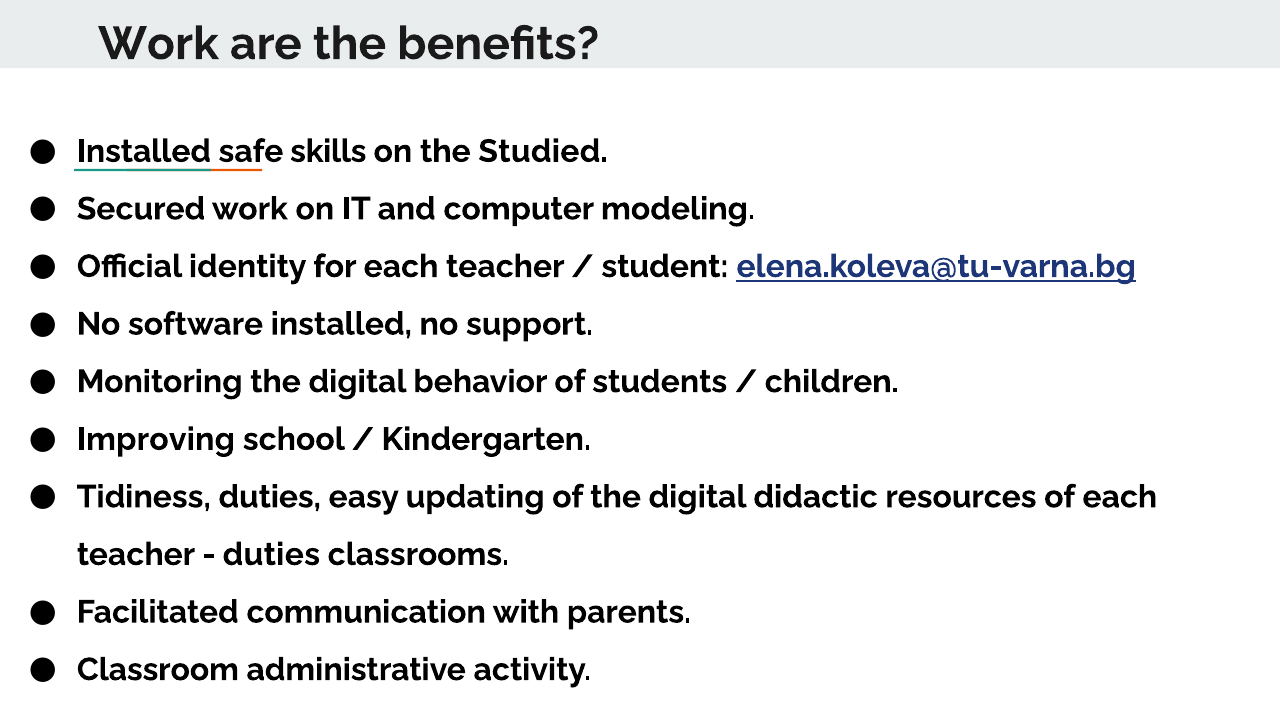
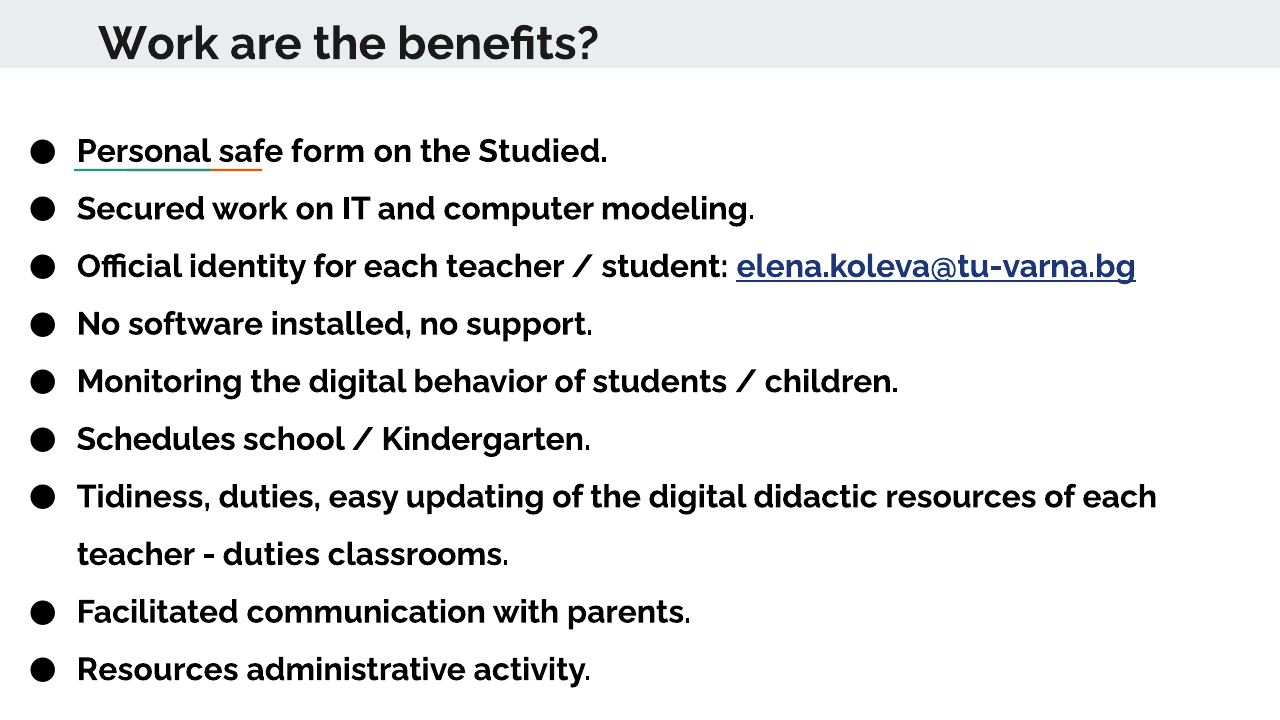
Installed: Installed -> Personal (144, 151)
skills: skills -> form (328, 151)
Improving: Improving -> Schedules (156, 439)
Classroom: Classroom -> Resources (158, 670)
